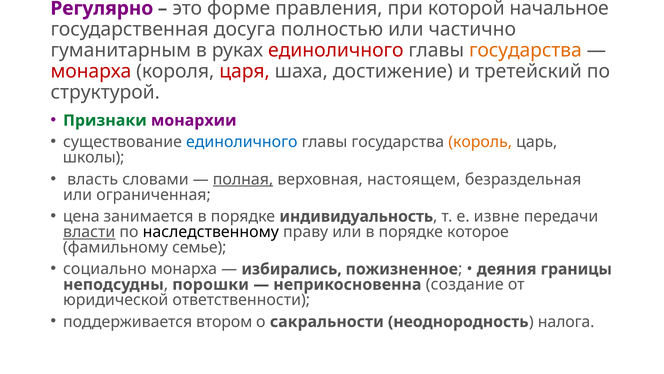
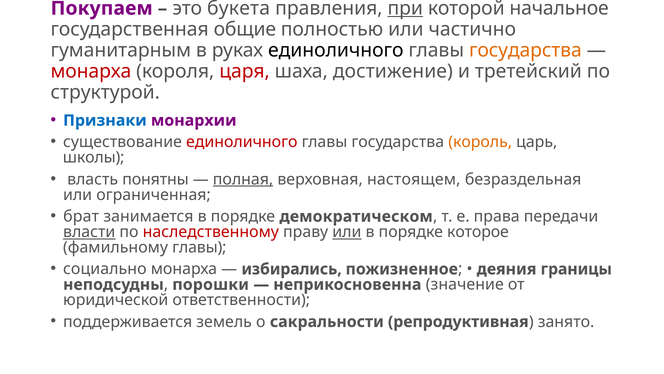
Регулярно: Регулярно -> Покупаем (102, 8)
форме: форме -> букета (239, 8)
при underline: none -> present (405, 8)
досуга: досуга -> общие (245, 29)
единоличного colour: red -> black (336, 50)
Признаки colour: green -> blue (105, 120)
единоличного colour: blue -> red (242, 142)
словами: словами -> понятны (156, 179)
цена: цена -> брат (81, 216)
индивидуальность: индивидуальность -> демократическом (356, 216)
извне: извне -> права (497, 216)
наследственному colour: black -> red (211, 232)
или underline: none -> present (347, 232)
фамильному семье: семье -> главы (199, 247)
создание: создание -> значение (465, 284)
втором: втором -> земель (224, 321)
неоднородность: неоднородность -> репродуктивная (458, 321)
налога: налога -> занято (566, 321)
